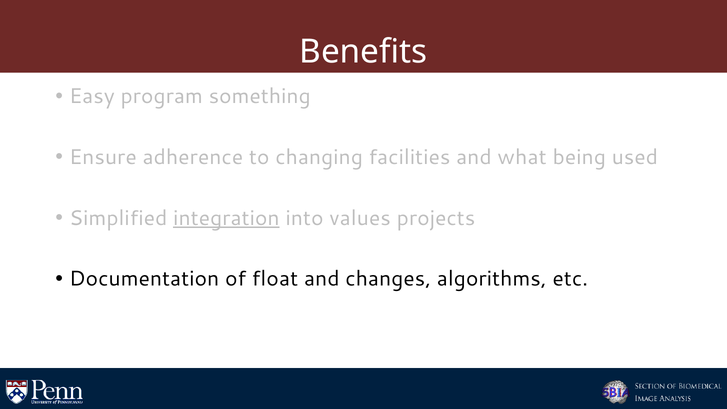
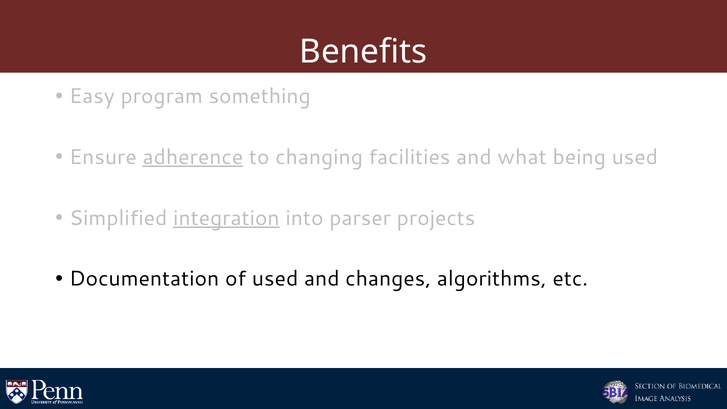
adherence underline: none -> present (193, 157)
values: values -> parser (360, 218)
of float: float -> used (275, 279)
